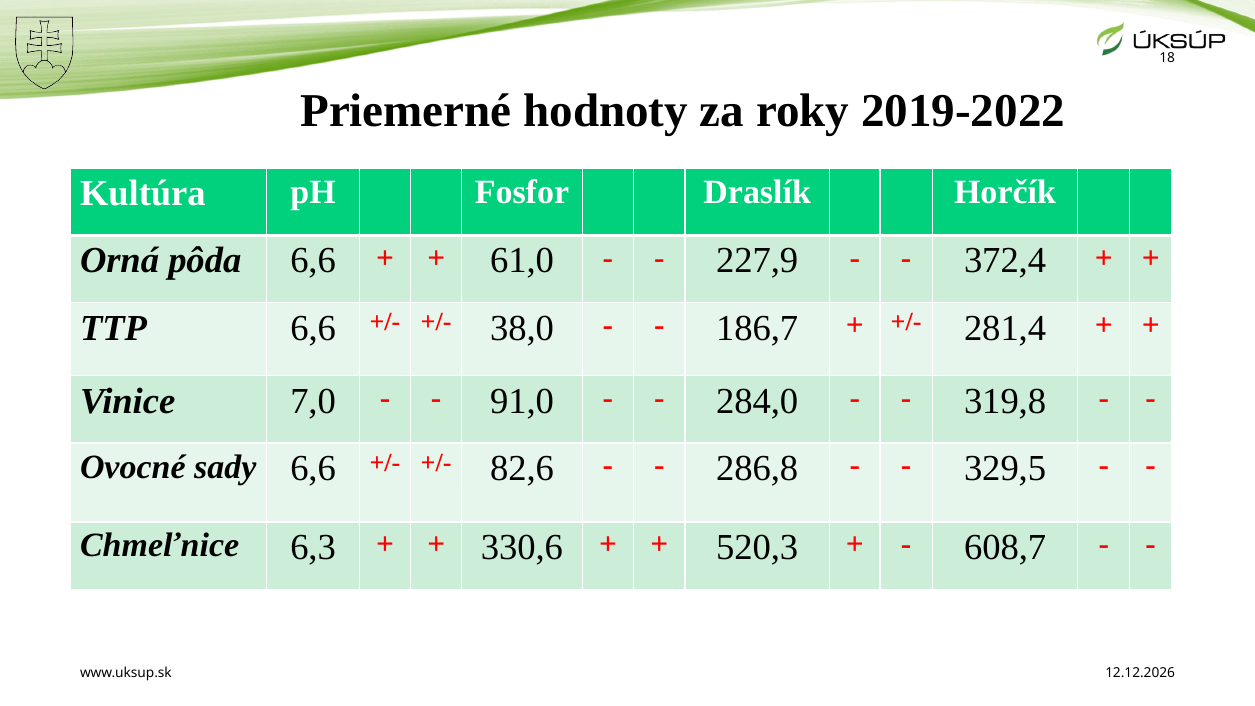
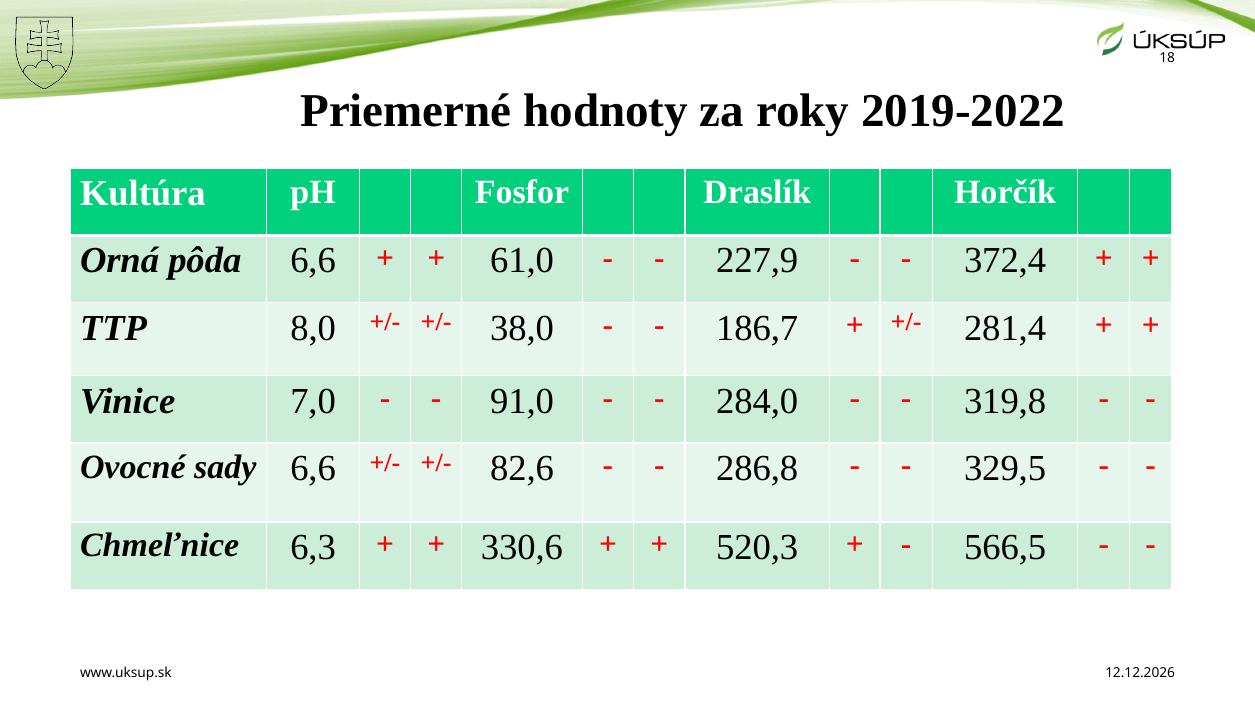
TTP 6,6: 6,6 -> 8,0 (313, 328)
608,7: 608,7 -> 566,5 (1005, 547)
